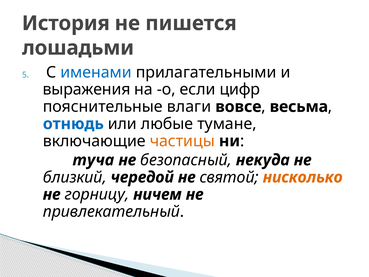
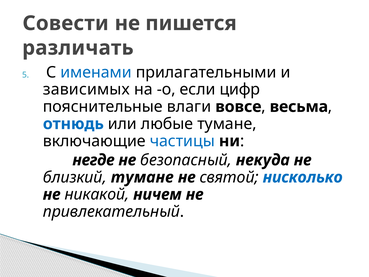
История: История -> Совести (66, 23)
лошадьми: лошадьми -> различать (78, 48)
выражения: выражения -> зависимых (86, 89)
частицы colour: orange -> blue (182, 141)
туча: туча -> негде (93, 160)
близкий чередой: чередой -> тумане (142, 177)
нисколько colour: orange -> blue (303, 177)
горницу: горницу -> никакой (97, 194)
